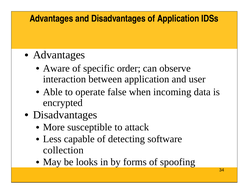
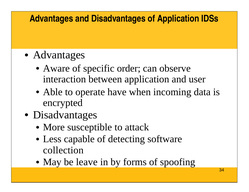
false: false -> have (117, 92)
looks: looks -> leave (87, 162)
